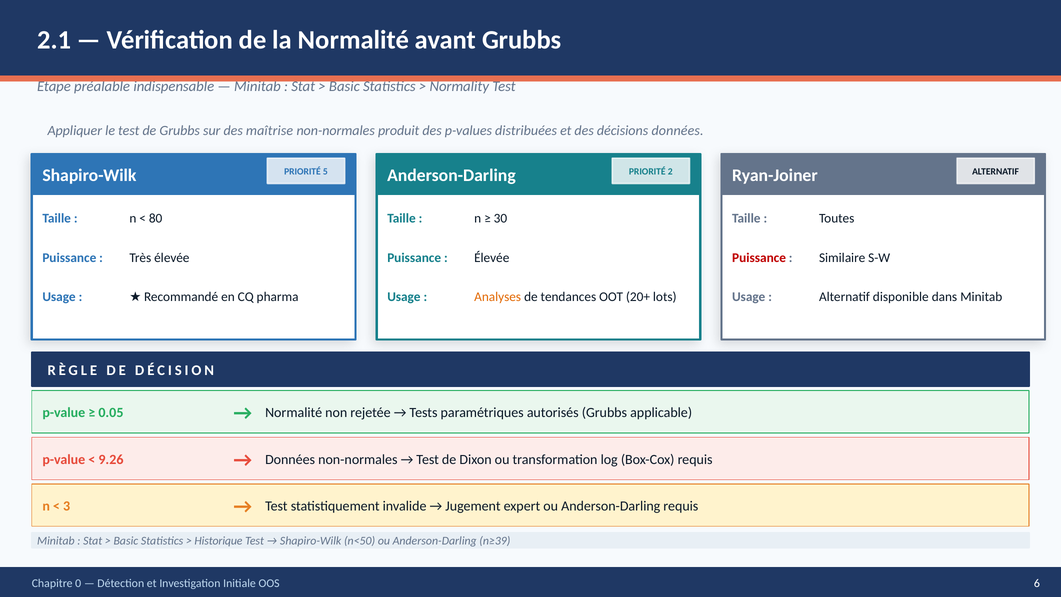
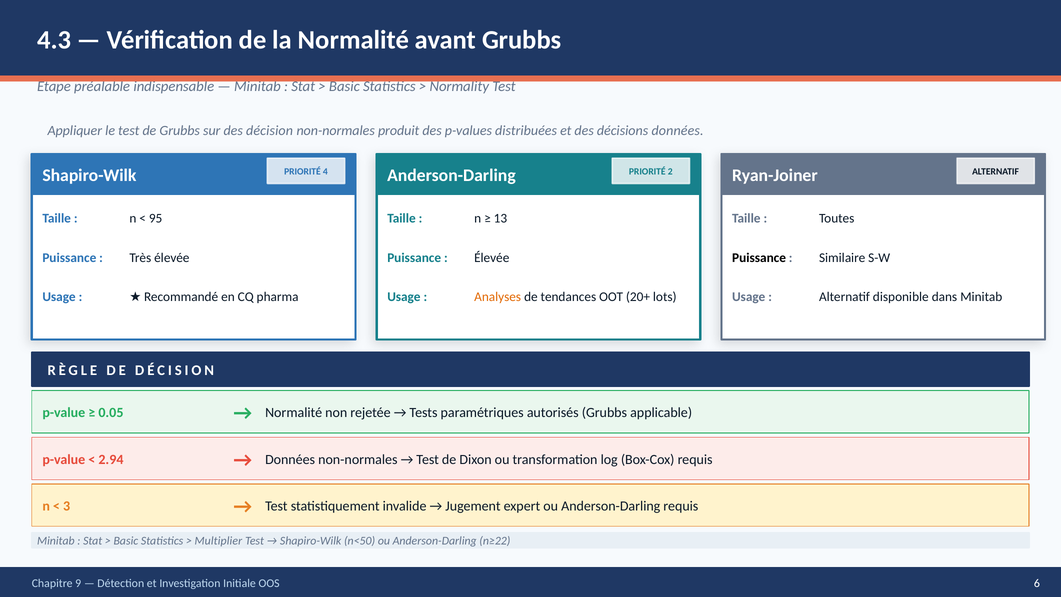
2.1: 2.1 -> 4.3 (54, 40)
des maîtrise: maîtrise -> décision (270, 130)
5: 5 -> 4 (325, 171)
80: 80 -> 95 (156, 218)
30: 30 -> 13 (500, 218)
Puissance colour: red -> black (759, 258)
9.26: 9.26 -> 2.94 (111, 459)
Historique: Historique -> Multiplier (218, 541)
n≥39: n≥39 -> n≥22 (495, 541)
0: 0 -> 9 (78, 583)
